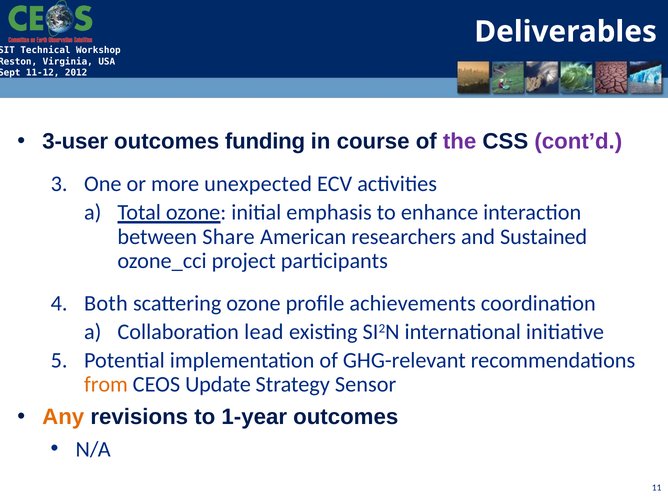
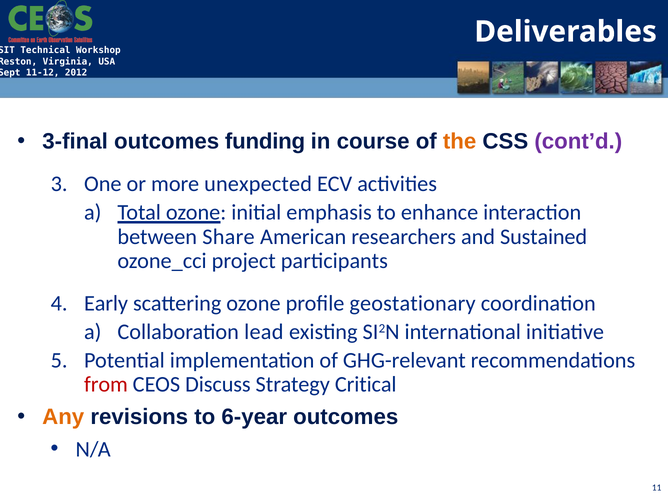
3-user: 3-user -> 3-final (75, 141)
the colour: purple -> orange (460, 141)
Both: Both -> Early (106, 303)
achievements: achievements -> geostationary (413, 303)
from colour: orange -> red (106, 384)
Update: Update -> Discuss (218, 384)
Sensor: Sensor -> Critical (366, 384)
1-year: 1-year -> 6-year (254, 417)
